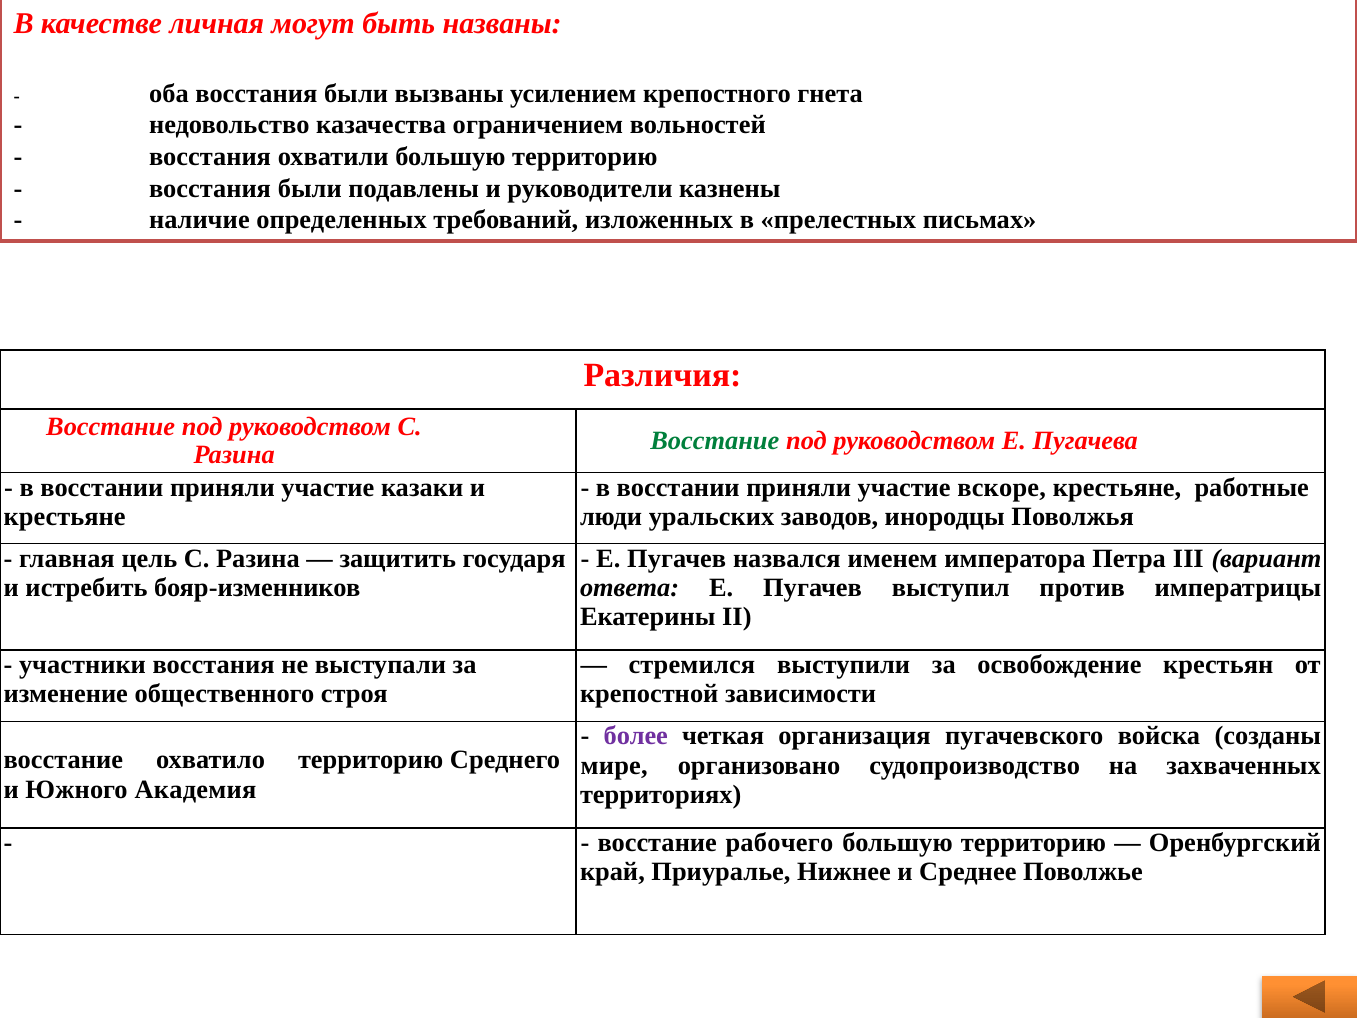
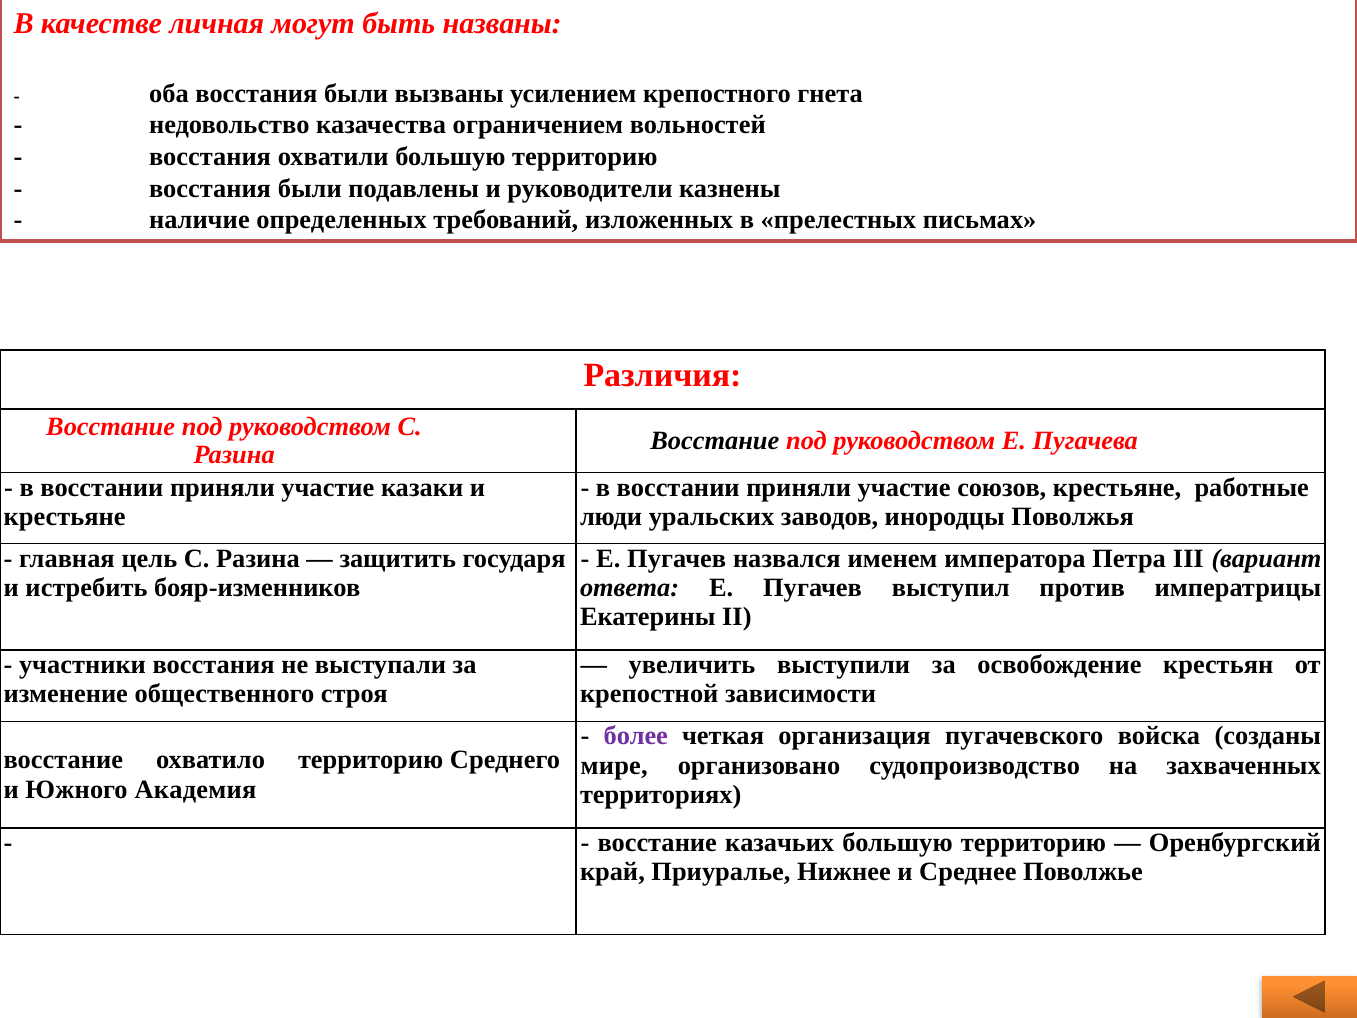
Восстание colour: green -> black (715, 441)
вскоре: вскоре -> союзов (1002, 487)
стремился: стремился -> увеличить (692, 665)
рабочего: рабочего -> казачьих (780, 843)
